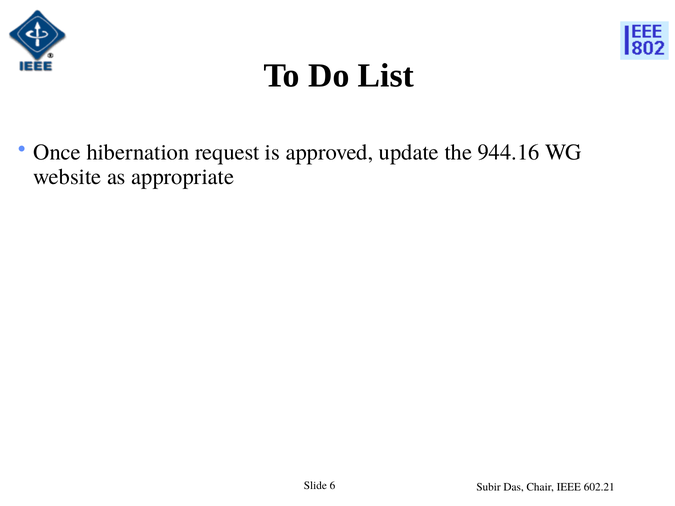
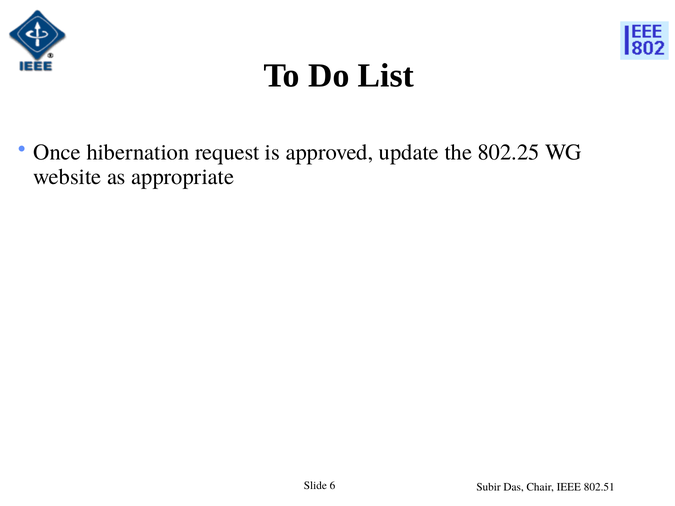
944.16: 944.16 -> 802.25 (509, 153)
602.21: 602.21 -> 802.51 (599, 487)
